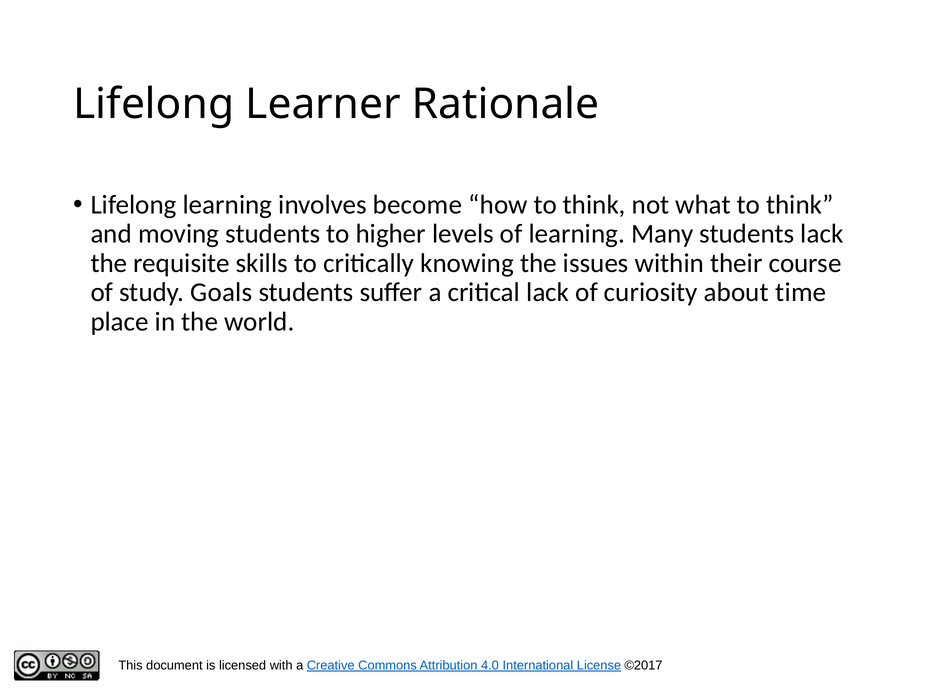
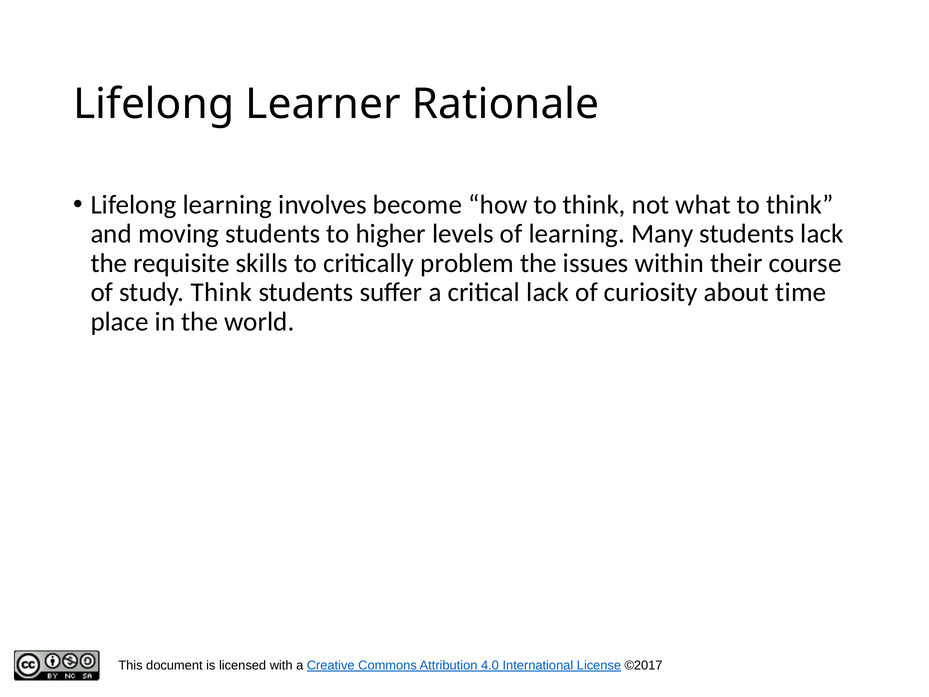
knowing: knowing -> problem (467, 263)
study Goals: Goals -> Think (221, 292)
